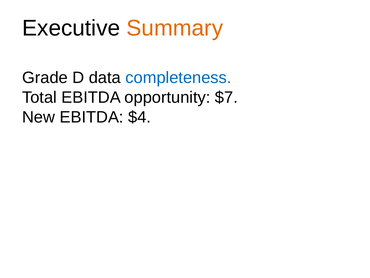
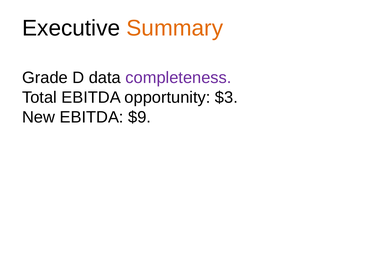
completeness colour: blue -> purple (178, 78)
$7: $7 -> $3 (226, 97)
$4: $4 -> $9 (140, 117)
